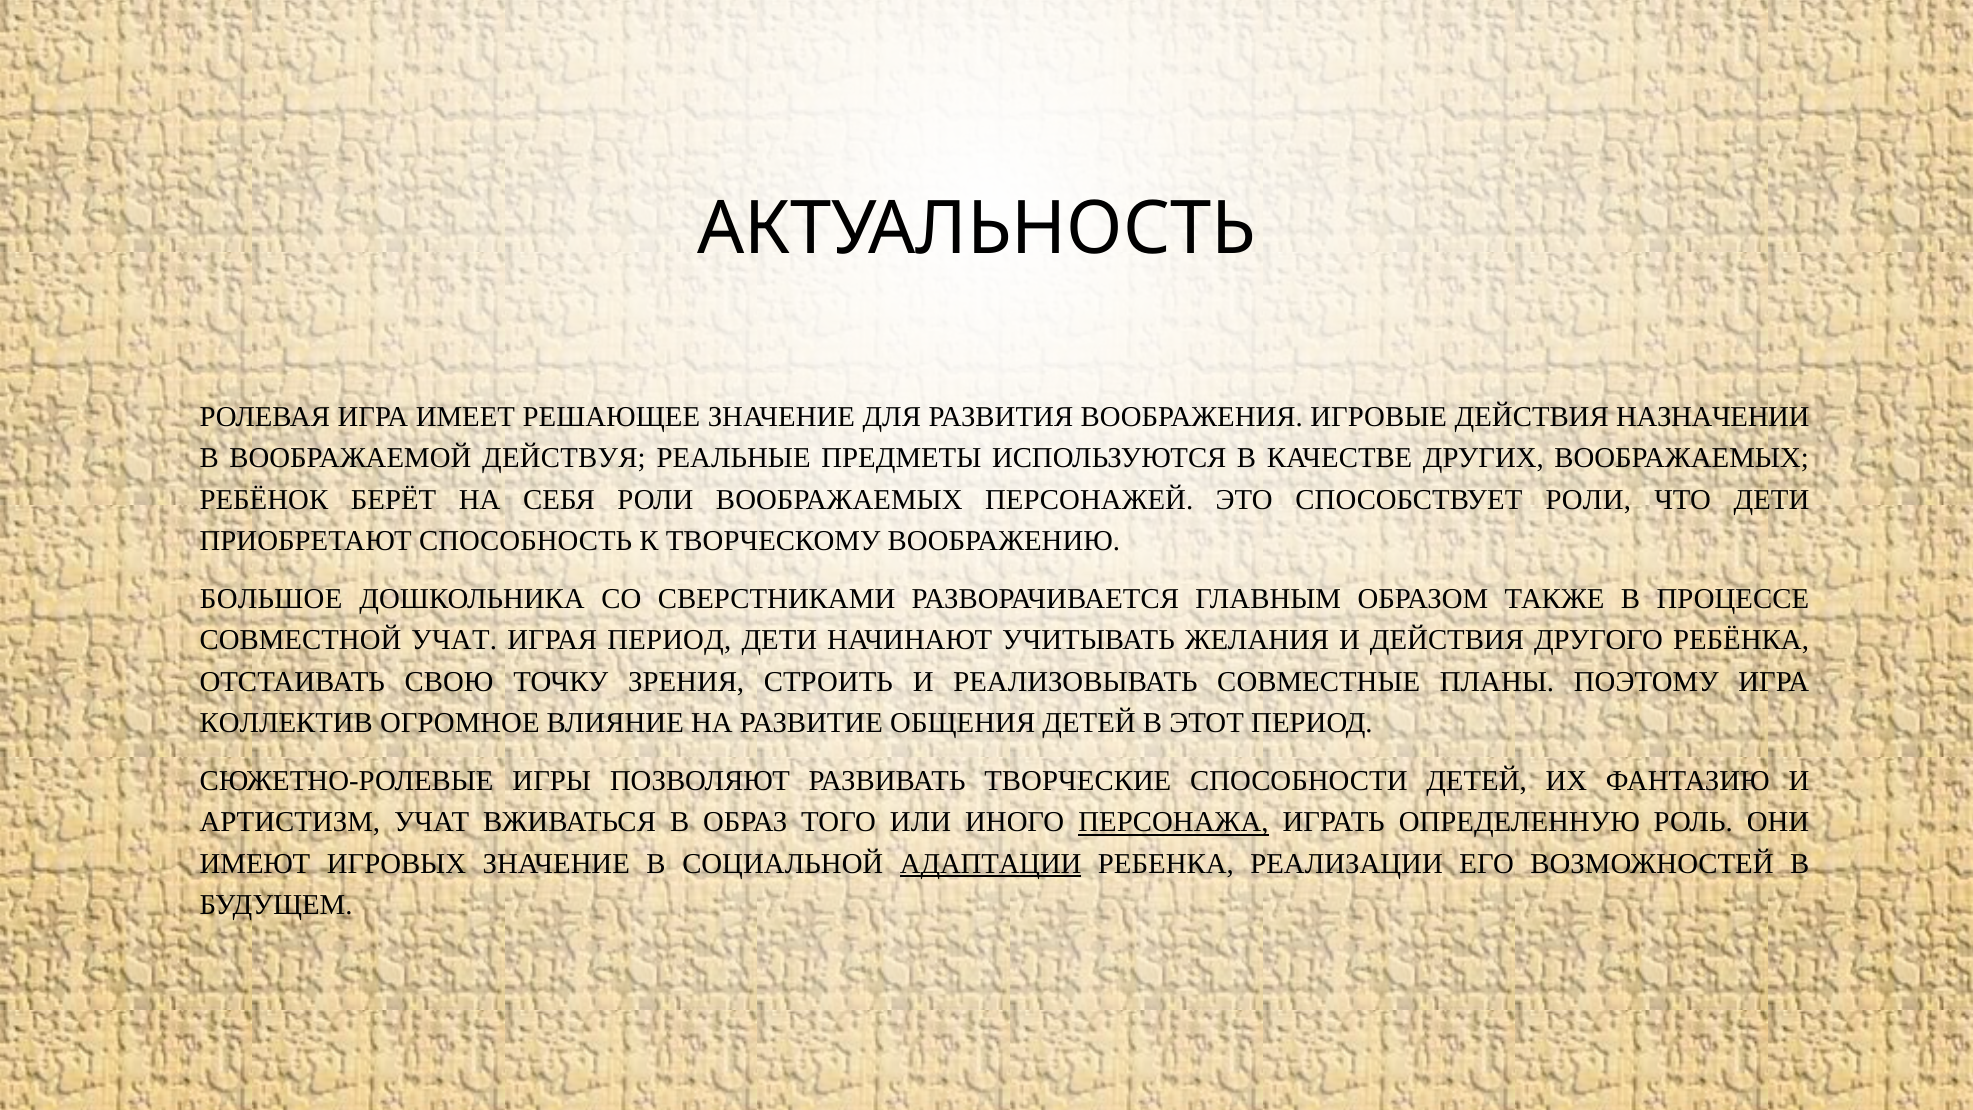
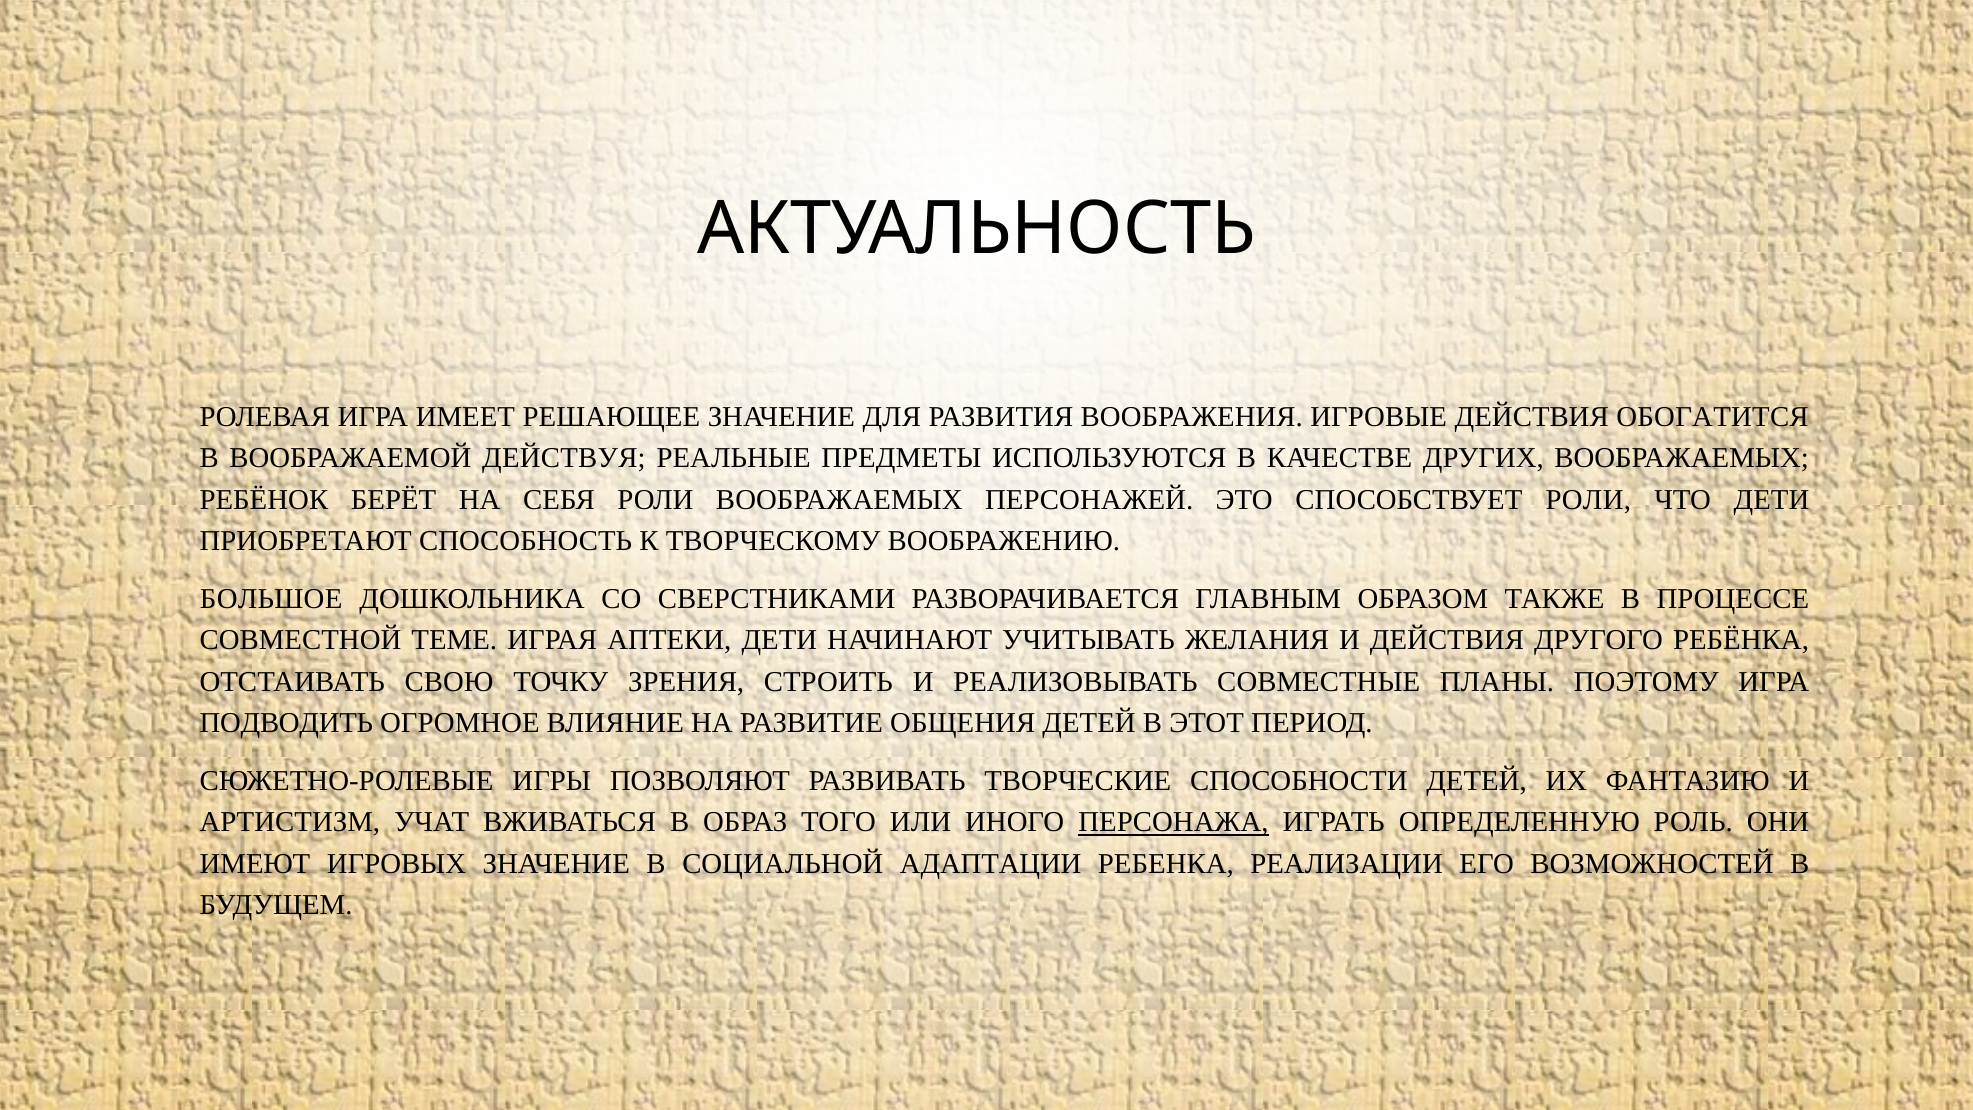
НАЗНАЧЕНИИ: НАЗНАЧЕНИИ -> ОБОГАТИТСЯ (1712, 417)
СОВМЕСТНОЙ УЧАТ: УЧАТ -> ТЕМЕ (454, 640)
ИГРАЯ ПЕРИОД: ПЕРИОД -> АПТЕКИ (669, 640)
КОЛЛЕКТИВ: КОЛЛЕКТИВ -> ПОДВОДИТЬ (286, 723)
АДАПТАЦИИ underline: present -> none (991, 864)
